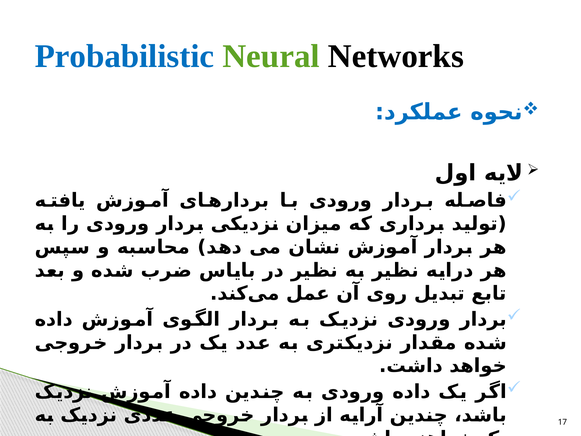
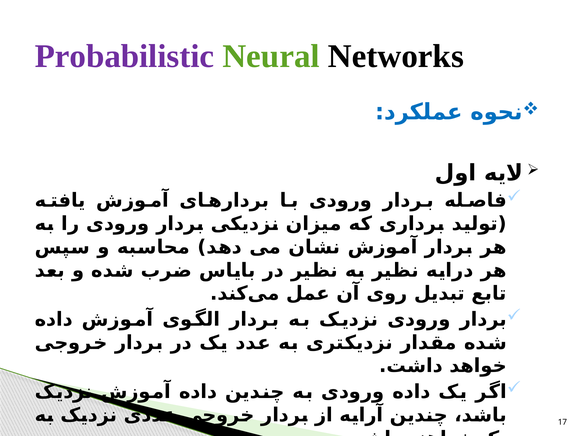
Probabilistic colour: blue -> purple (124, 56)
